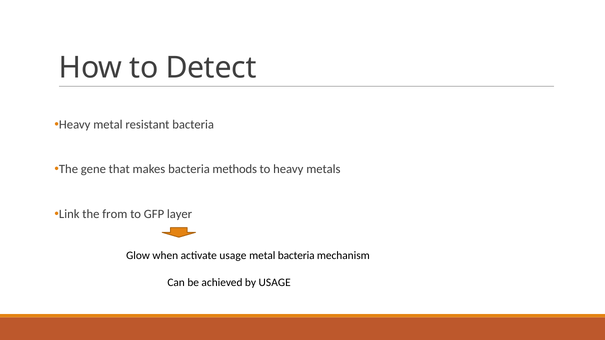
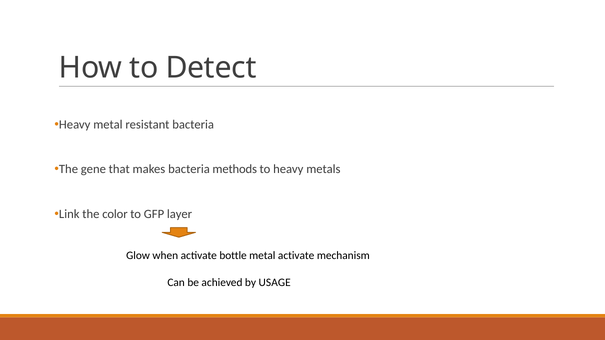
from: from -> color (115, 214)
activate usage: usage -> bottle (233, 256)
metal bacteria: bacteria -> activate (296, 256)
